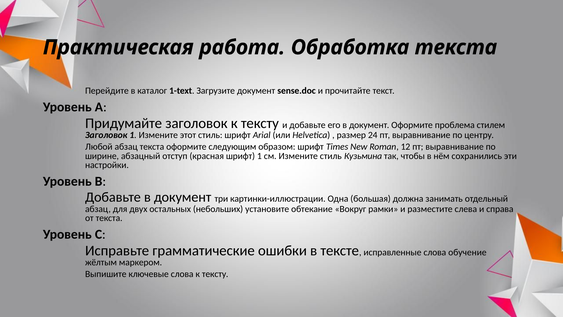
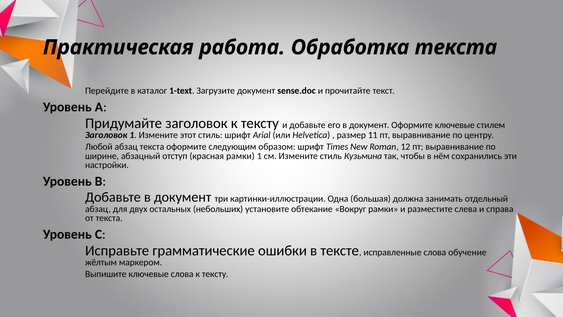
Оформите проблема: проблема -> ключевые (455, 125)
24: 24 -> 11 (373, 135)
красная шрифт: шрифт -> рамки (240, 156)
